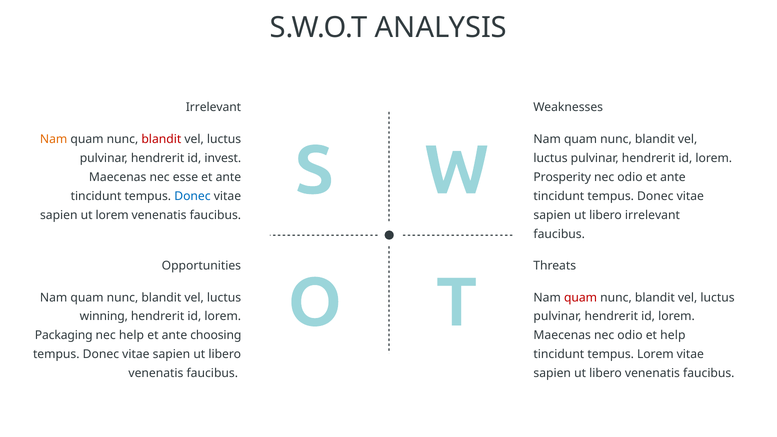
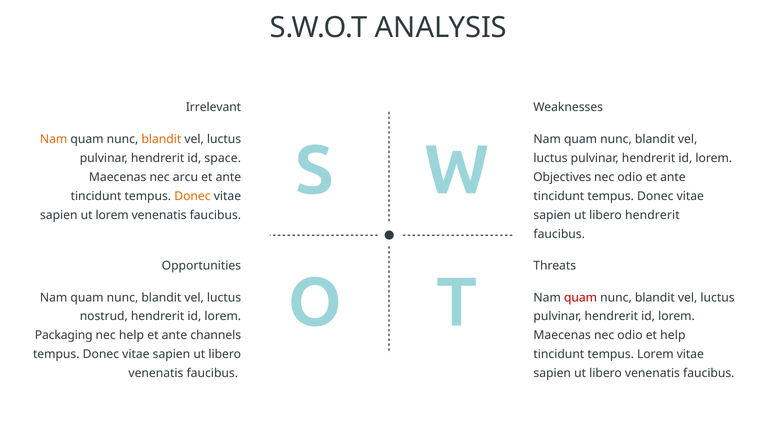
blandit colour: red -> orange (161, 139)
invest: invest -> space (223, 158)
esse: esse -> arcu (185, 177)
Prosperity: Prosperity -> Objectives (562, 177)
Donec colour: blue -> orange (192, 196)
libero irrelevant: irrelevant -> hendrerit (652, 215)
winning: winning -> nostrud (104, 317)
choosing: choosing -> channels (216, 335)
